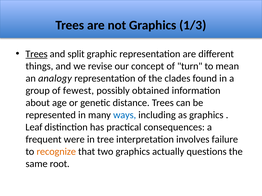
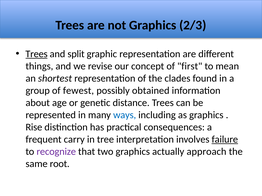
1/3: 1/3 -> 2/3 (193, 25)
turn: turn -> first (190, 66)
analogy: analogy -> shortest (55, 78)
Leaf: Leaf -> Rise (34, 127)
were: were -> carry (74, 140)
failure underline: none -> present (225, 140)
recognize colour: orange -> purple (56, 152)
questions: questions -> approach (207, 152)
